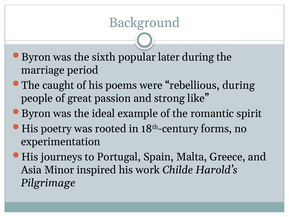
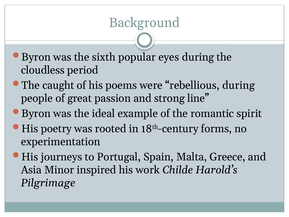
later: later -> eyes (169, 57)
marriage: marriage -> cloudless (43, 70)
like: like -> line (198, 98)
